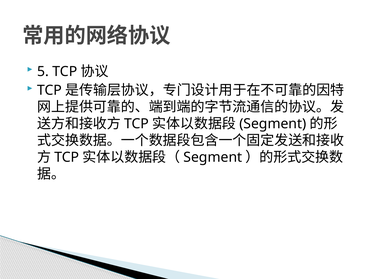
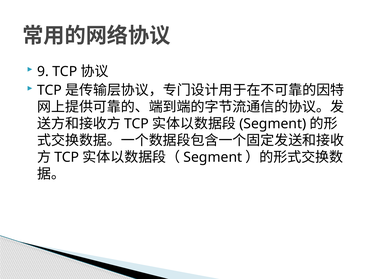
5: 5 -> 9 (43, 71)
